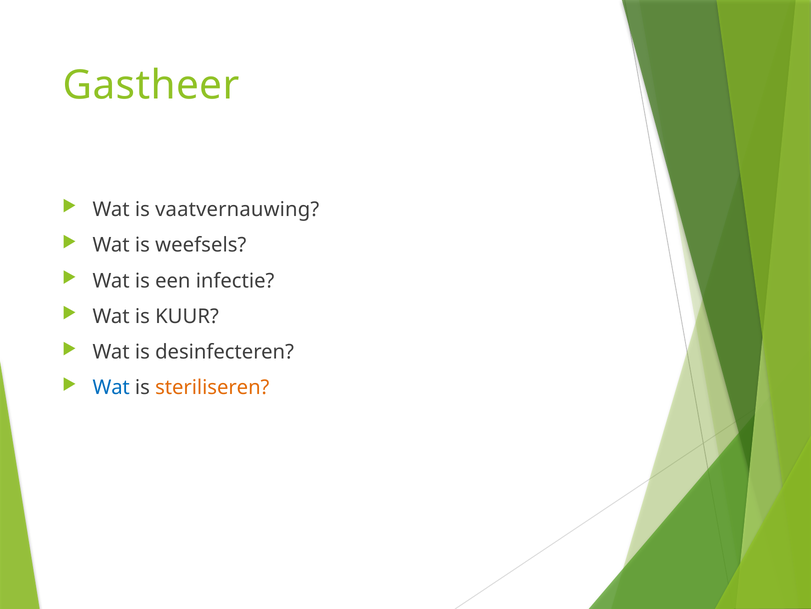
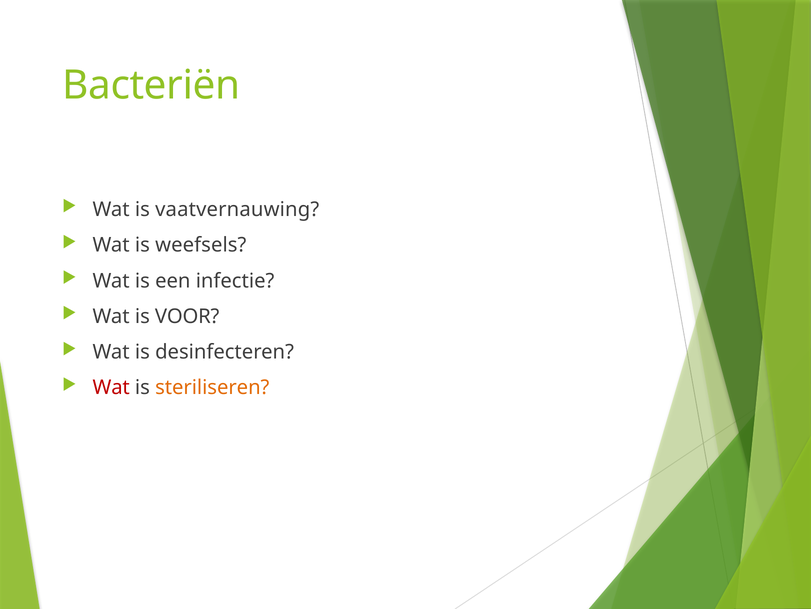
Gastheer: Gastheer -> Bacteriën (151, 85)
KUUR: KUUR -> VOOR (187, 316)
Wat colour: blue -> red (111, 387)
